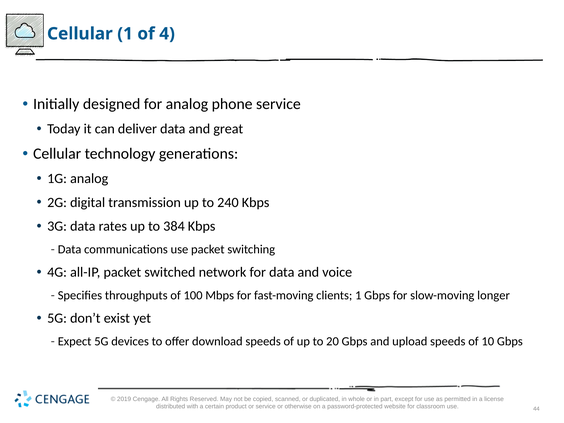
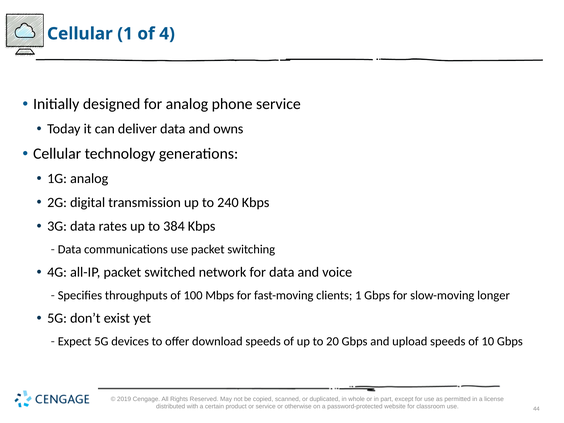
great: great -> owns (228, 129)
